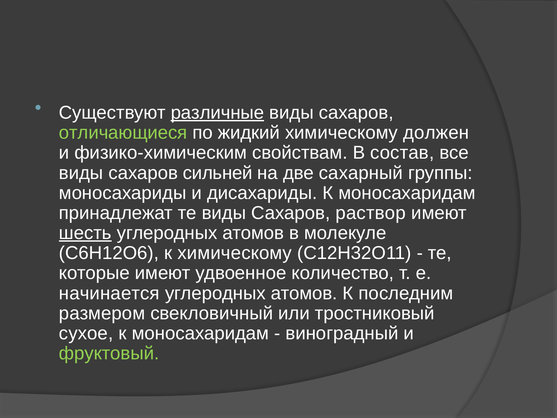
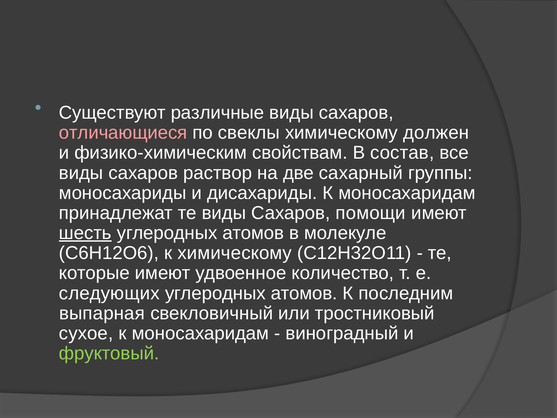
различные underline: present -> none (217, 113)
отличающиеся colour: light green -> pink (123, 133)
жидкий: жидкий -> свеклы (249, 133)
сильней: сильней -> раствор (218, 173)
раствор: раствор -> помощи (371, 213)
начинается: начинается -> следующих (109, 293)
размером: размером -> выпарная (102, 313)
